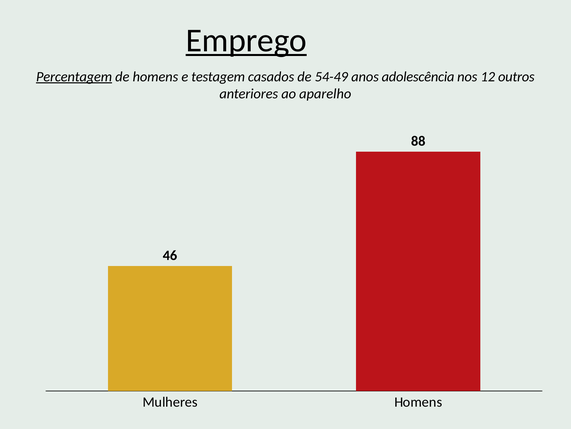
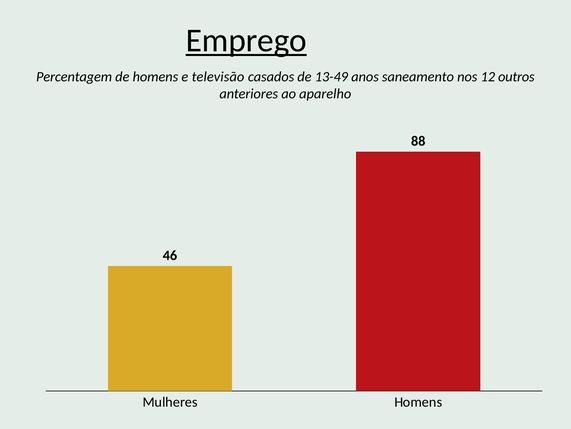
Percentagem underline: present -> none (74, 77)
testagem: testagem -> televisão (218, 77)
54-49: 54-49 -> 13-49 (331, 77)
adolescência: adolescência -> saneamento (418, 77)
